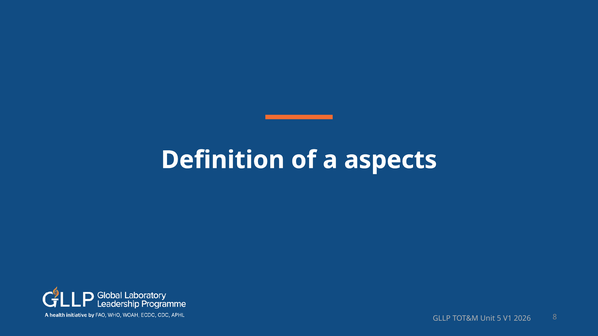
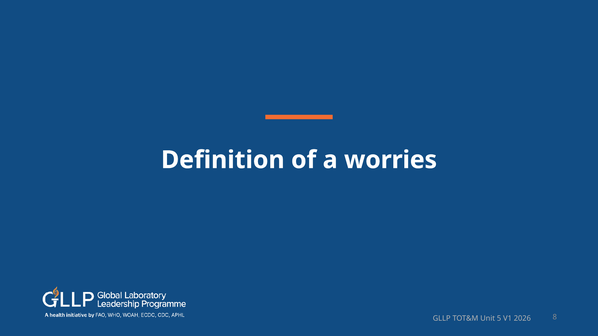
aspects: aspects -> worries (391, 160)
